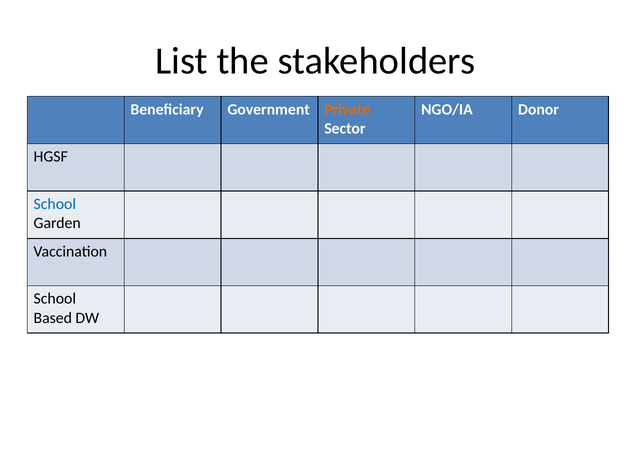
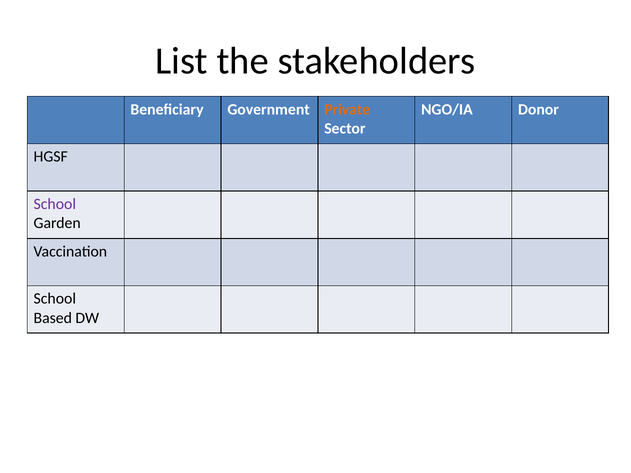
School colour: blue -> purple (55, 204)
